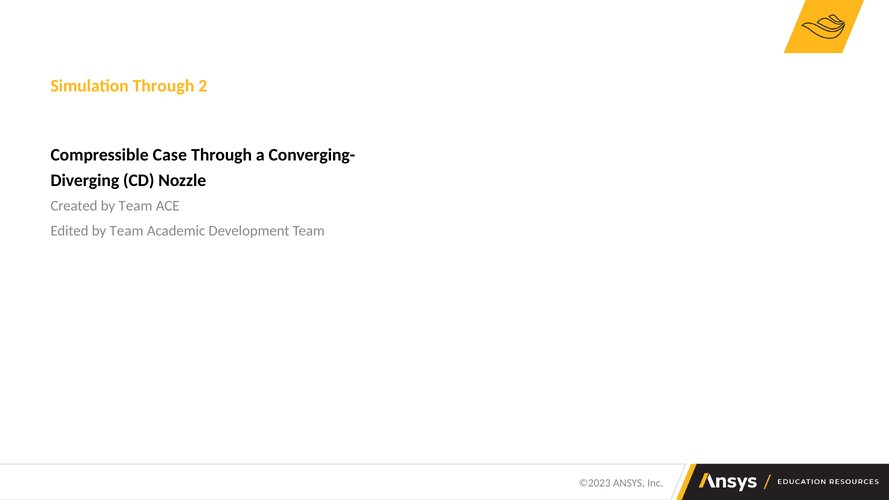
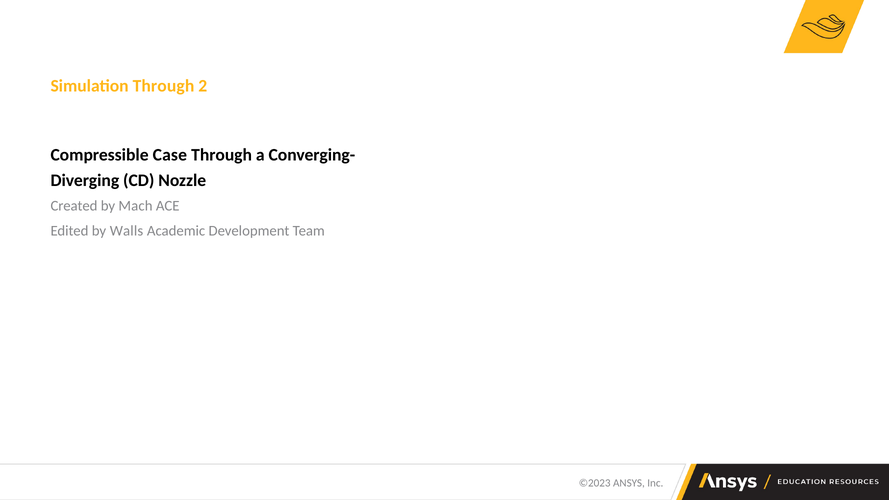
Created by Team: Team -> Mach (135, 206)
Edited by Team: Team -> Walls (127, 231)
